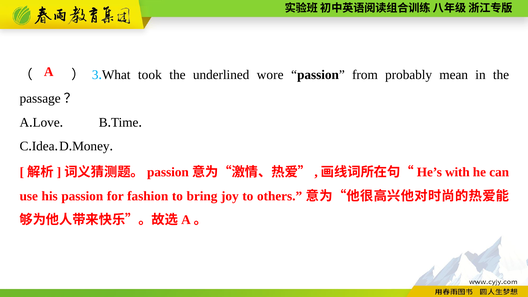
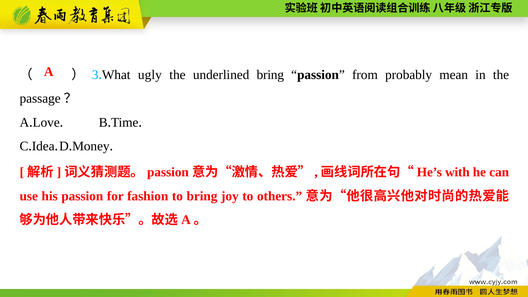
took: took -> ugly (150, 75)
underlined wore: wore -> bring (270, 75)
